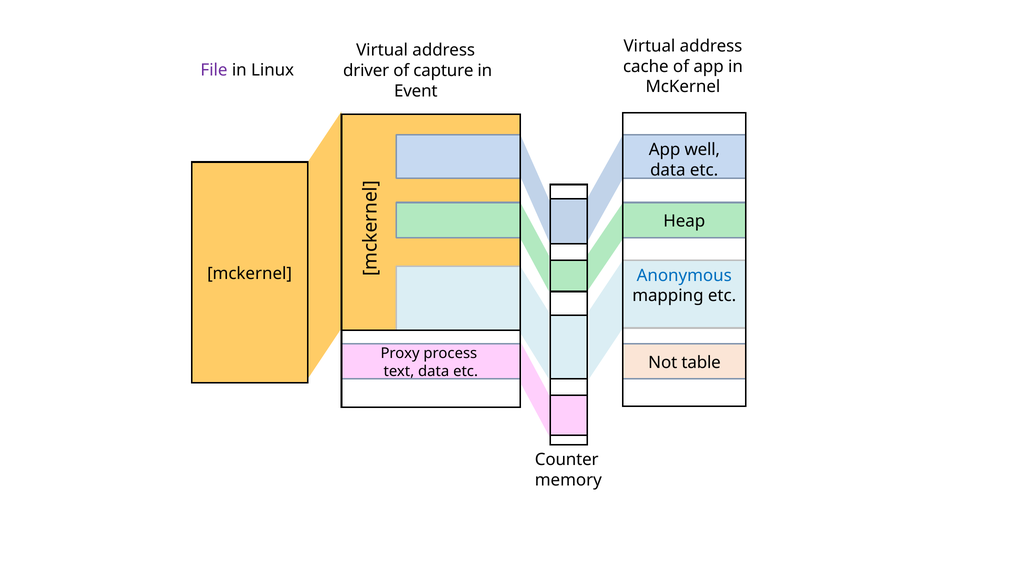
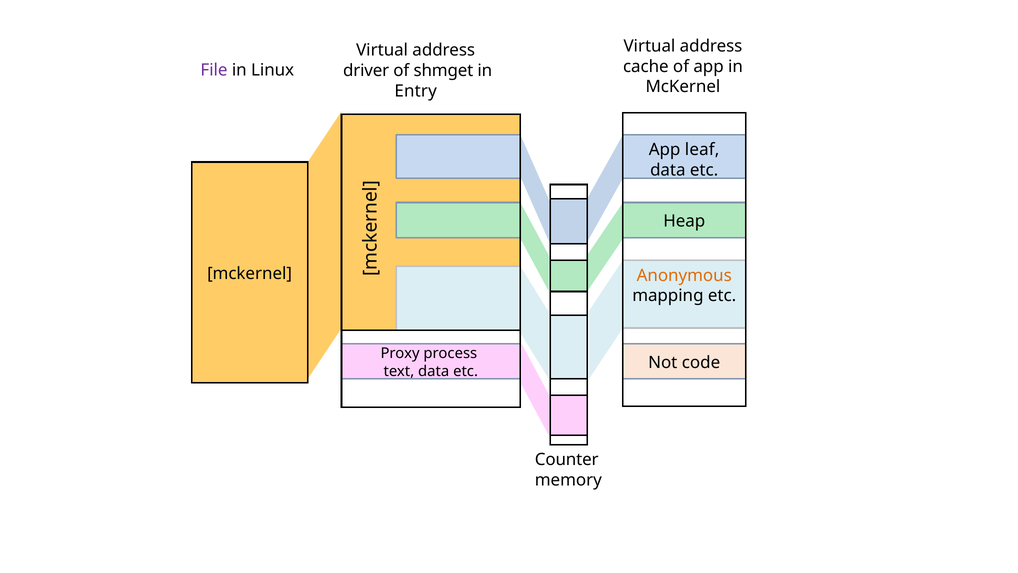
capture: capture -> shmget (443, 71)
Event: Event -> Entry (416, 91)
well: well -> leaf (702, 150)
Anonymous colour: blue -> orange (684, 275)
table: table -> code (701, 362)
